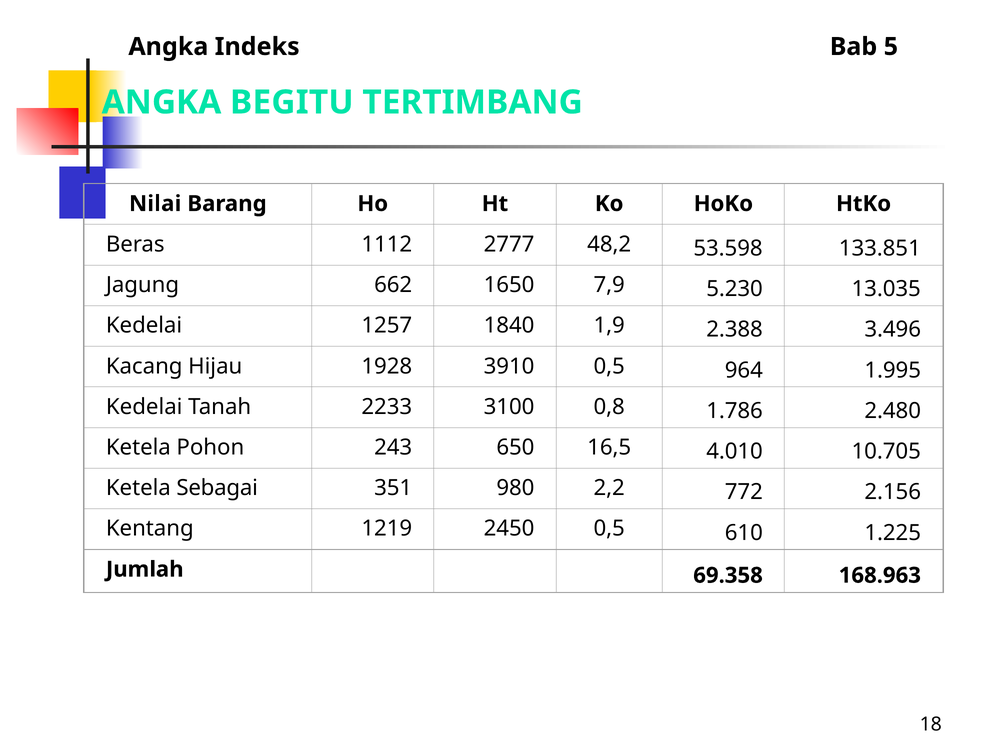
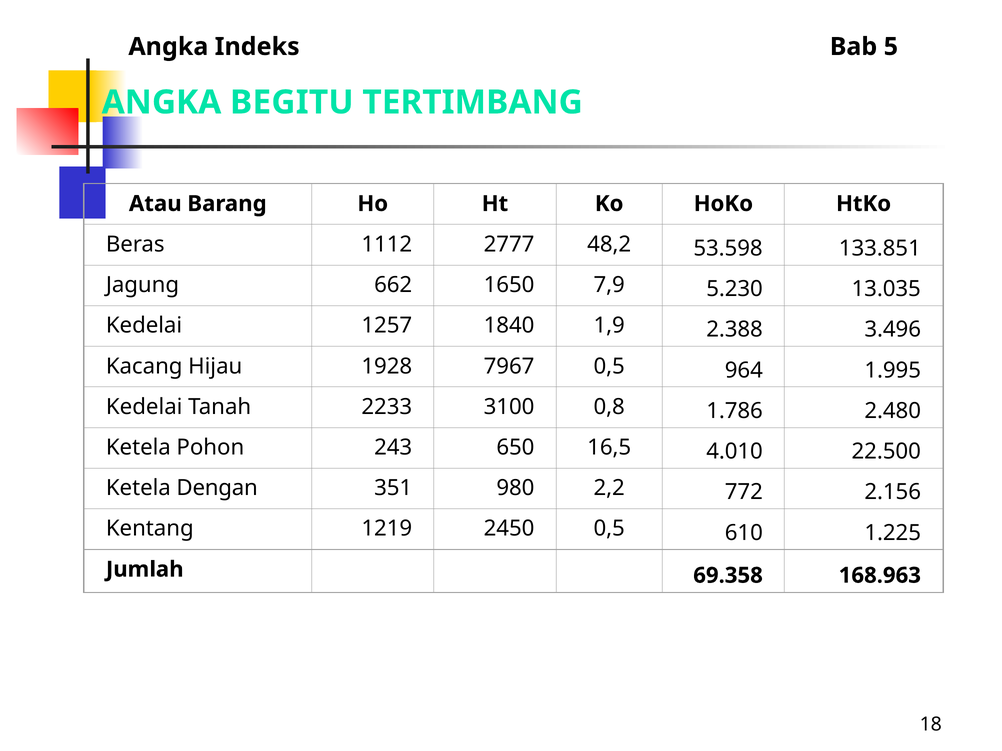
Nilai: Nilai -> Atau (155, 204)
3910: 3910 -> 7967 (509, 366)
10.705: 10.705 -> 22.500 (886, 452)
Sebagai: Sebagai -> Dengan (217, 488)
